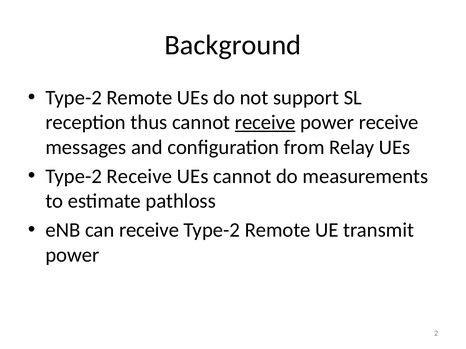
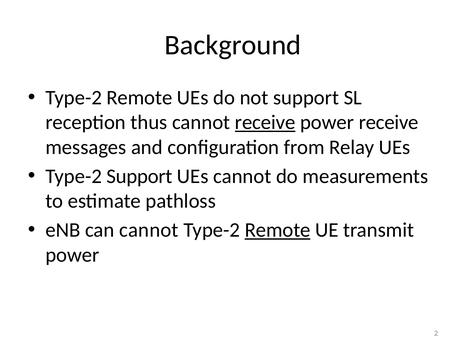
Type-2 Receive: Receive -> Support (140, 176)
can receive: receive -> cannot (149, 230)
Remote underline: none -> present (278, 230)
